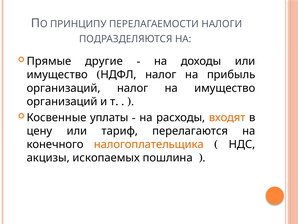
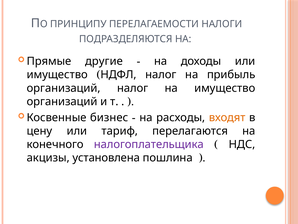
уплаты: уплаты -> бизнес (109, 117)
налогоплательщика colour: orange -> purple (149, 144)
ископаемых: ископаемых -> установлена (106, 158)
